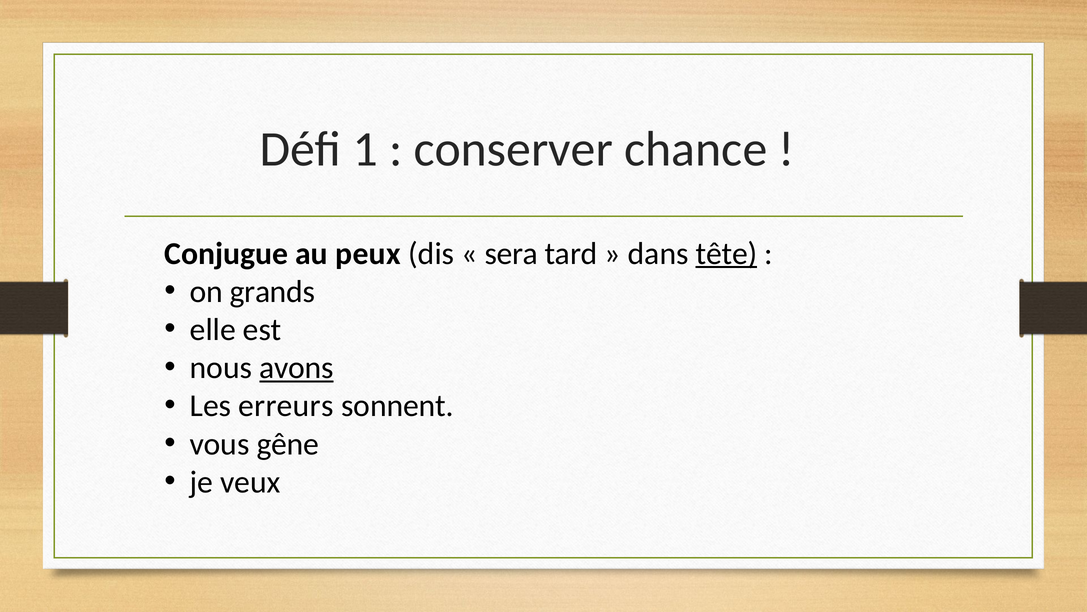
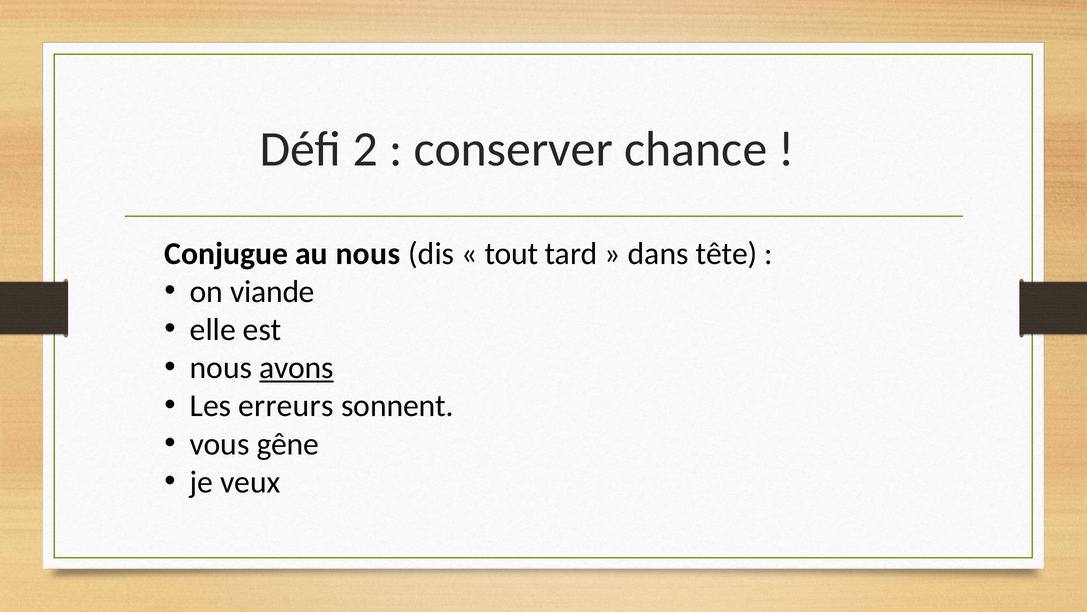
1: 1 -> 2 (365, 149)
au peux: peux -> nous (368, 253)
sera: sera -> tout (511, 253)
tête underline: present -> none (727, 253)
grands: grands -> viande (272, 291)
